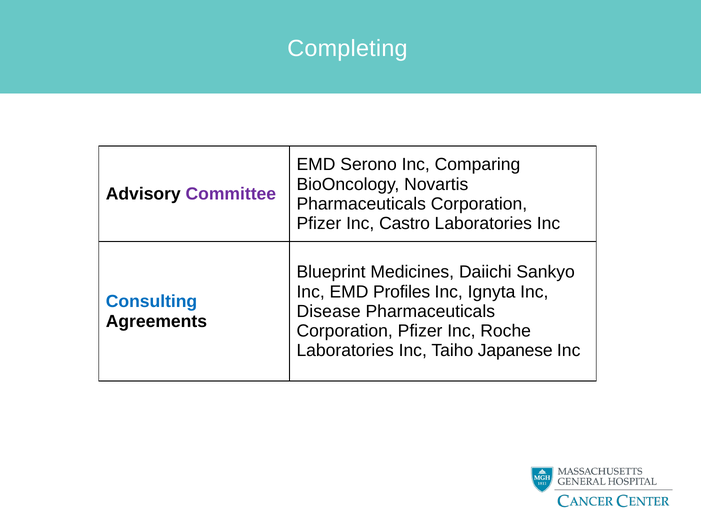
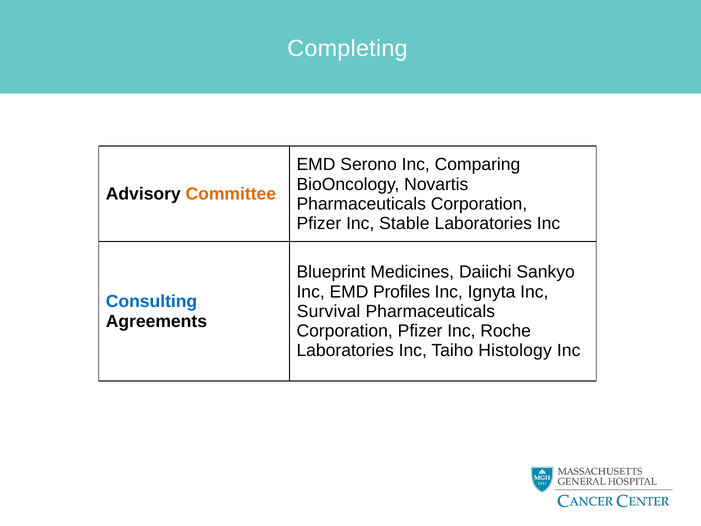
Committee colour: purple -> orange (231, 194)
Castro: Castro -> Stable (404, 223)
Disease: Disease -> Survival (329, 311)
Japanese: Japanese -> Histology (515, 351)
